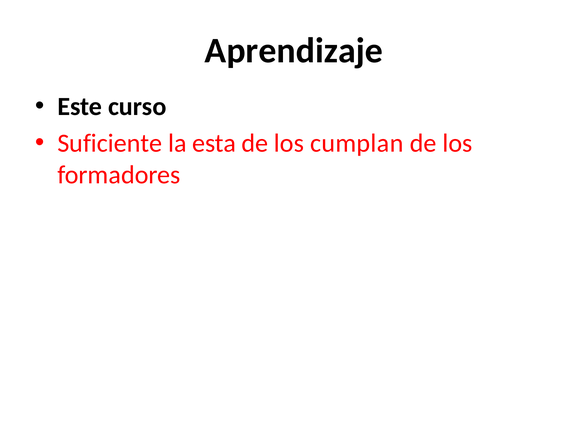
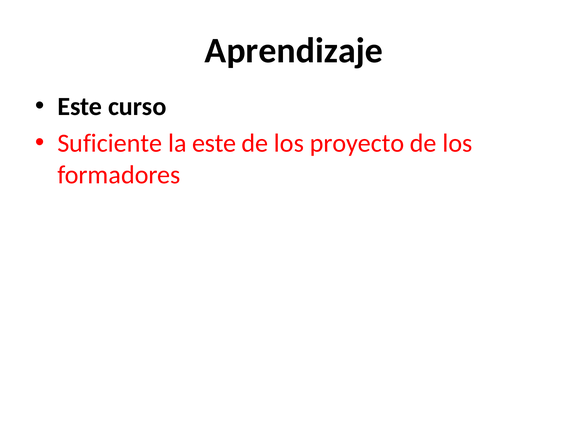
la esta: esta -> este (214, 143)
cumplan: cumplan -> proyecto (357, 143)
